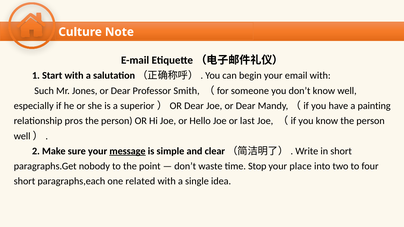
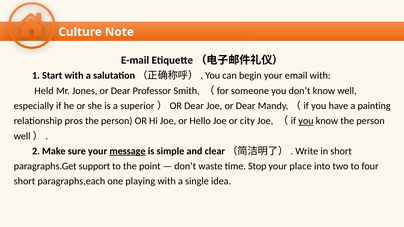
Such: Such -> Held (44, 91)
last: last -> city (247, 121)
you underline: none -> present (306, 121)
nobody: nobody -> support (94, 166)
related: related -> playing (140, 182)
